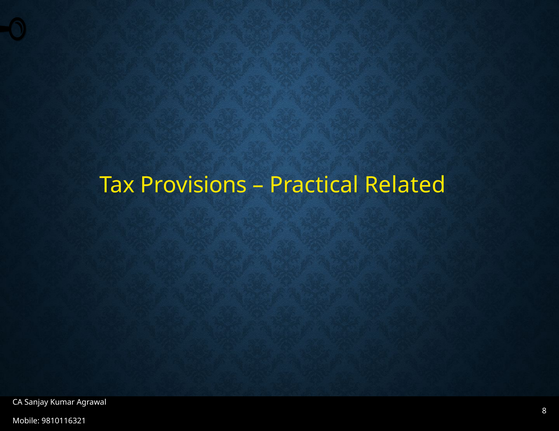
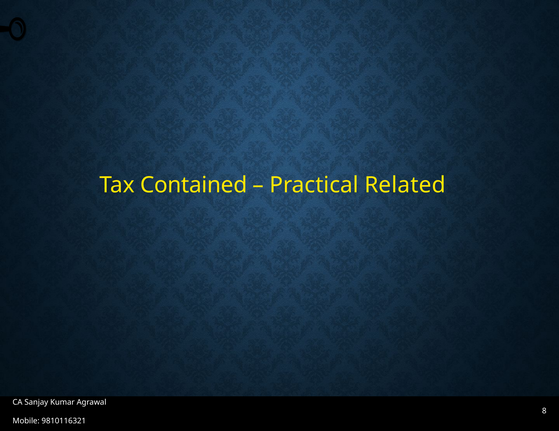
Provisions: Provisions -> Contained (194, 185)
